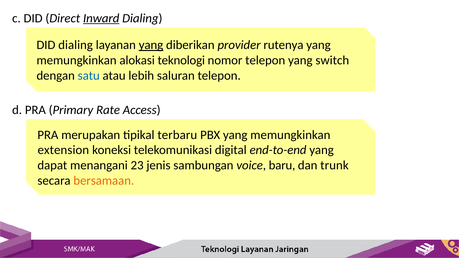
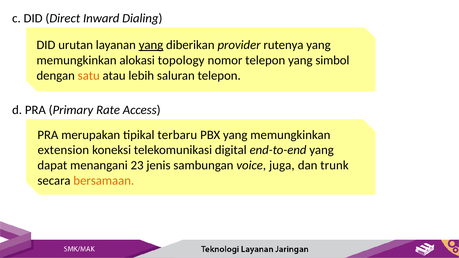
Inward underline: present -> none (101, 18)
DID dialing: dialing -> urutan (76, 45)
teknologi: teknologi -> topology (181, 60)
switch: switch -> simbol (332, 60)
satu colour: blue -> orange (89, 76)
baru: baru -> juga (282, 166)
